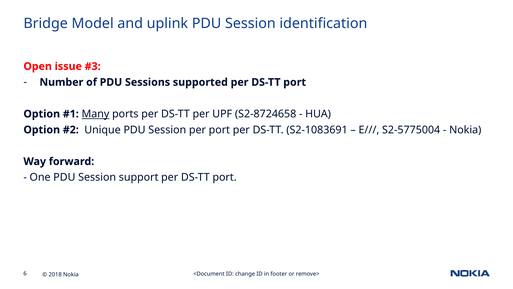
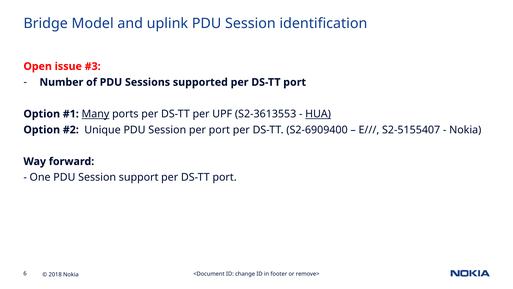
S2-8724658: S2-8724658 -> S2-3613553 (266, 114)
HUA underline: none -> present (318, 114)
S2-1083691: S2-1083691 -> S2-6909400 (317, 130)
S2-5775004: S2-5775004 -> S2-5155407 (411, 130)
